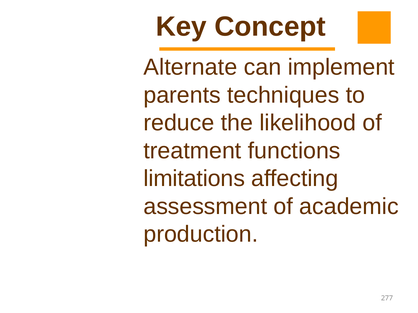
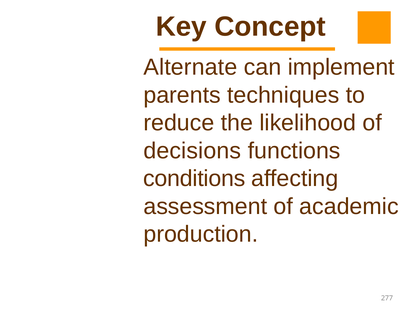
treatment: treatment -> decisions (192, 151)
limitations: limitations -> conditions (194, 179)
